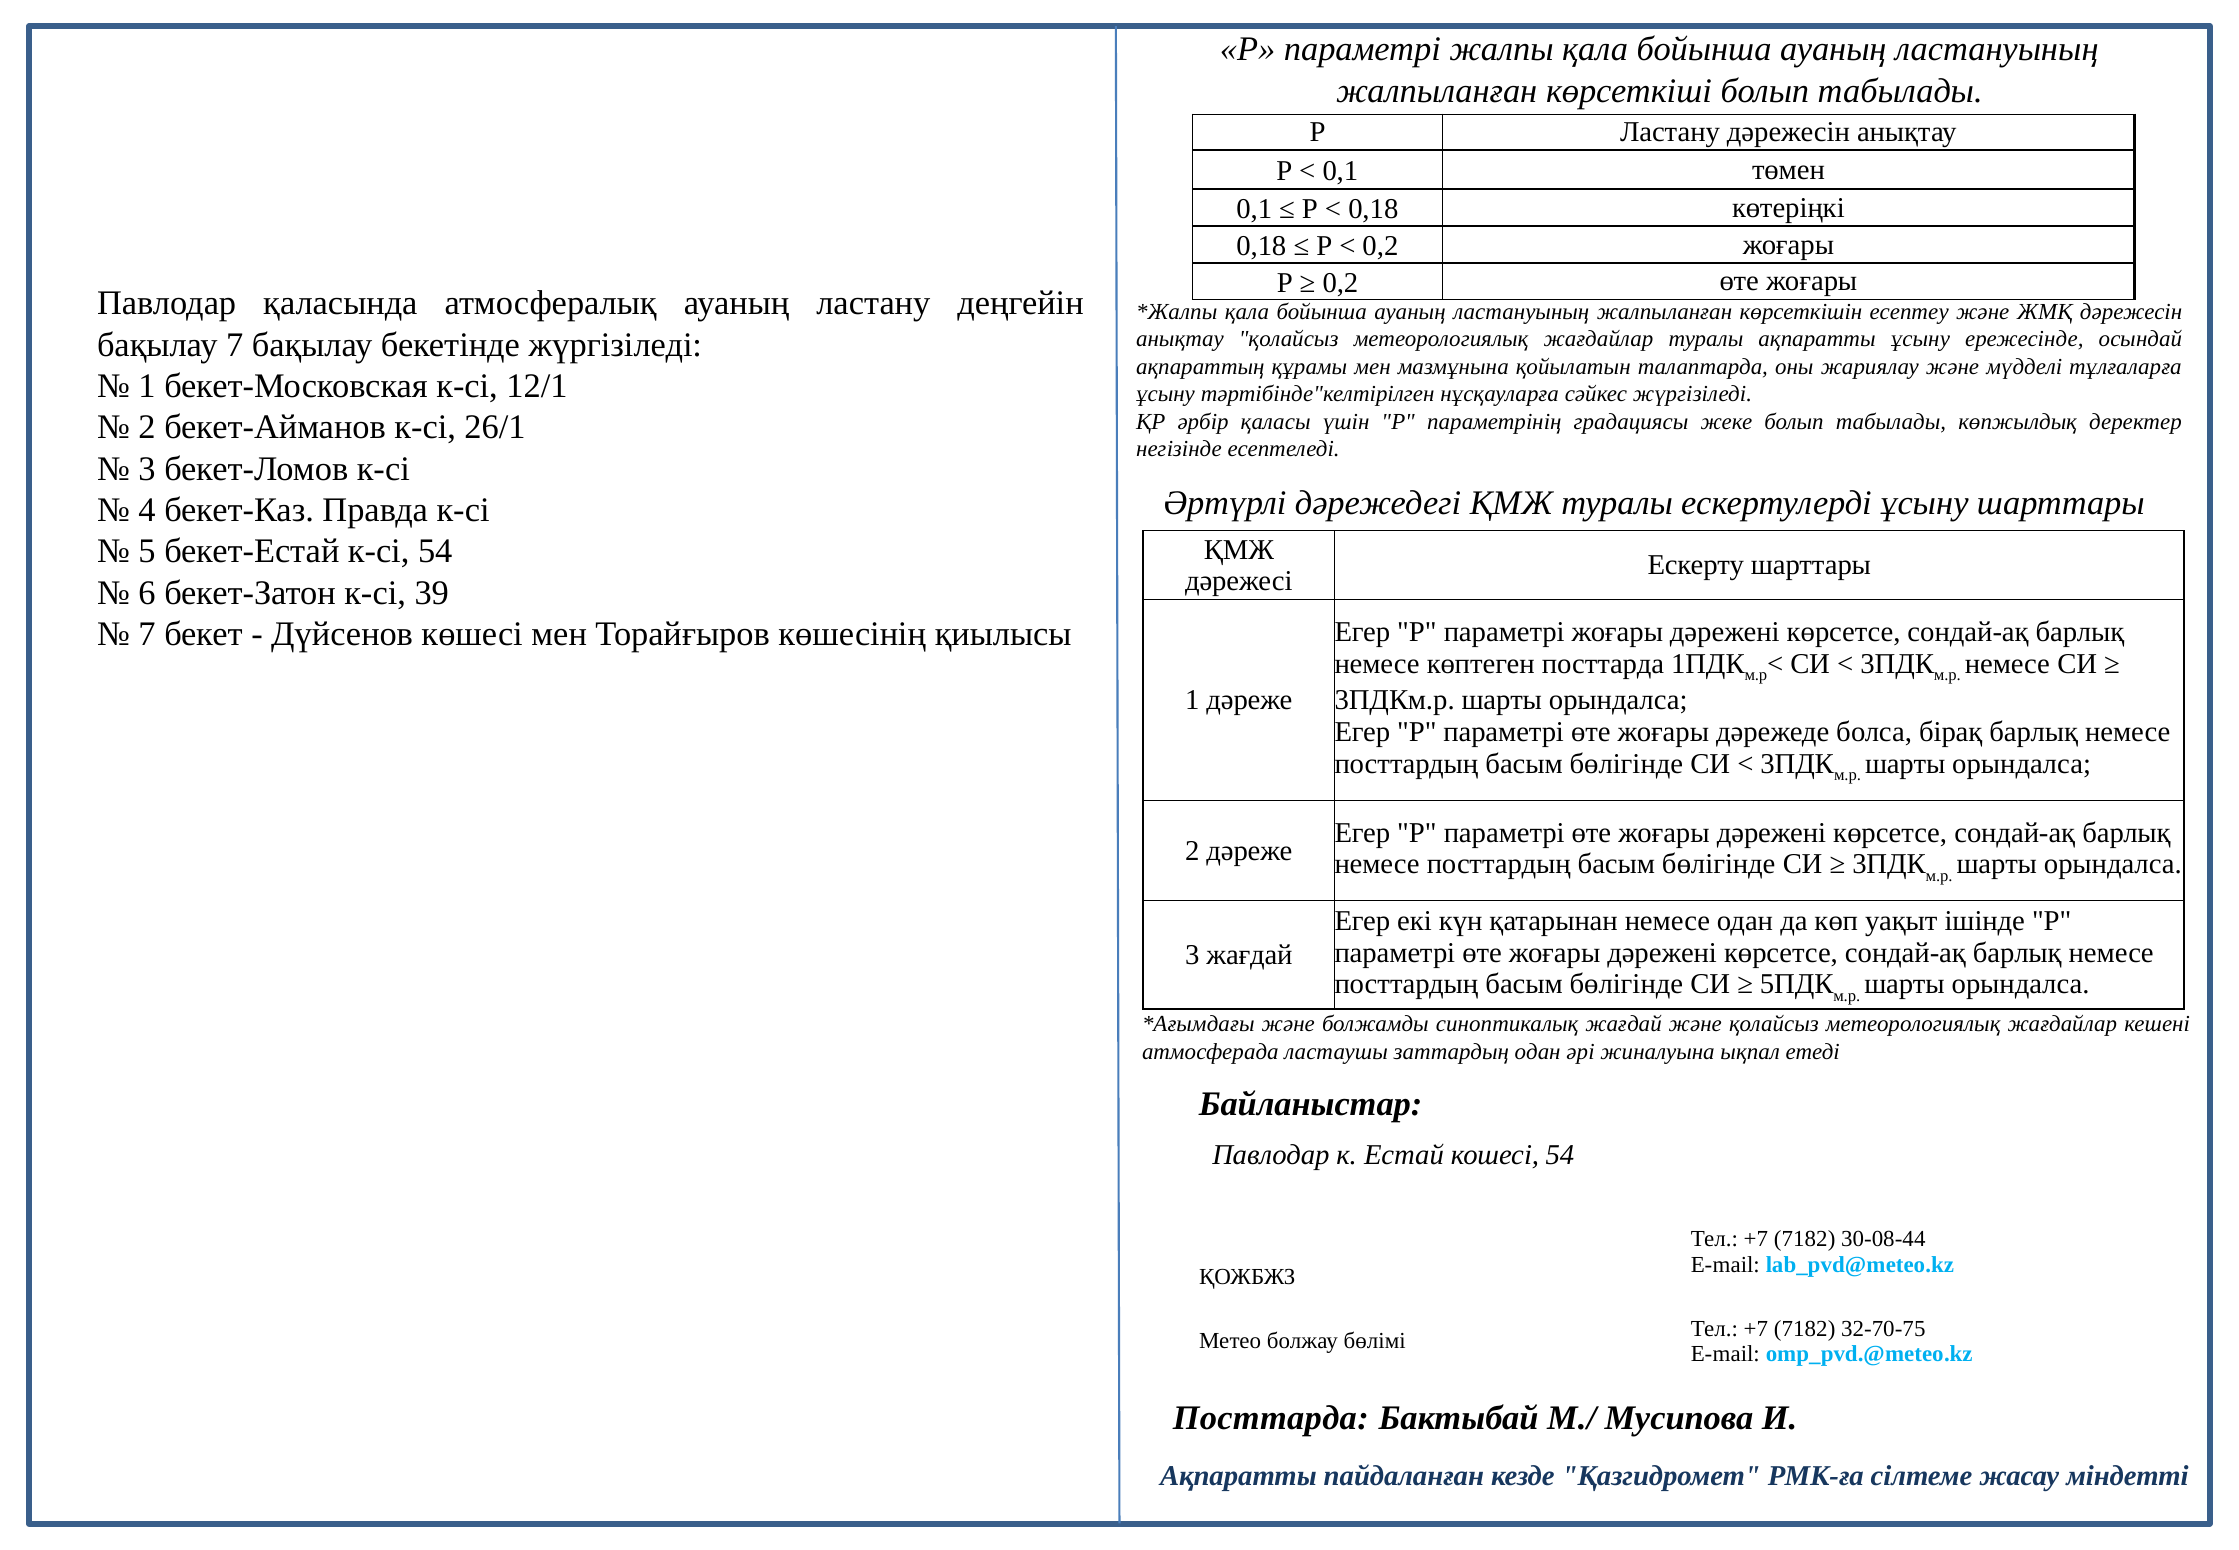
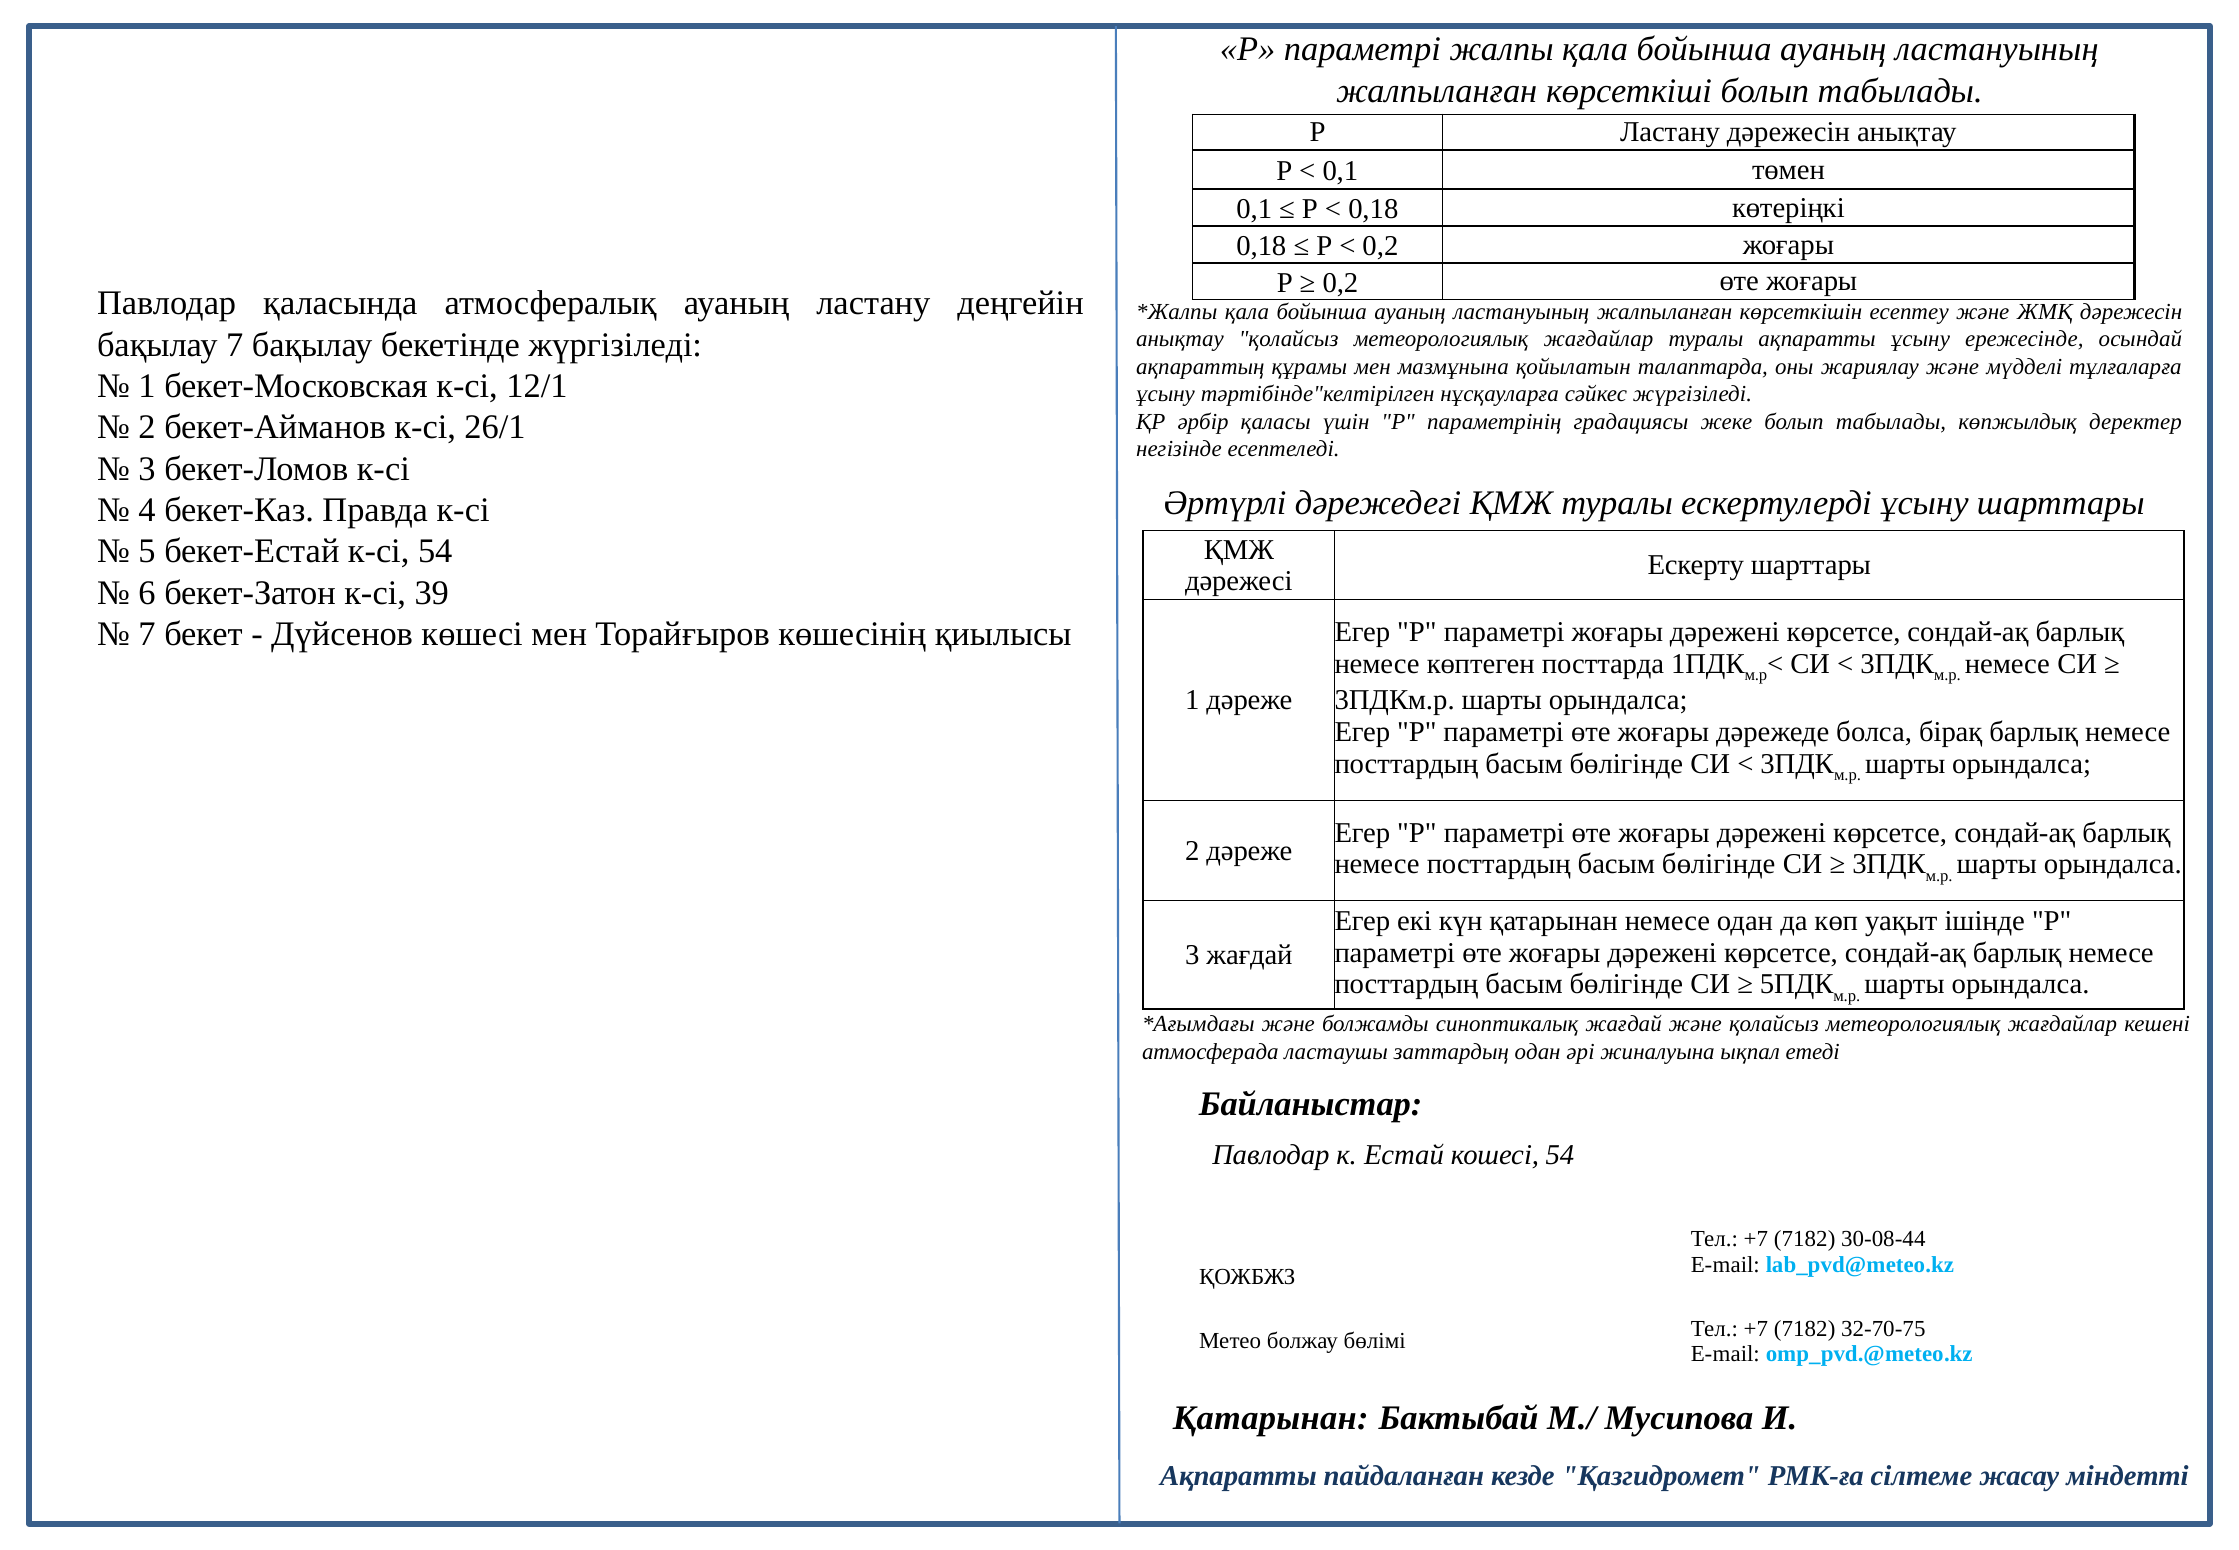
Посттарда: Посттарда -> Қатарынан (1271, 1418)
